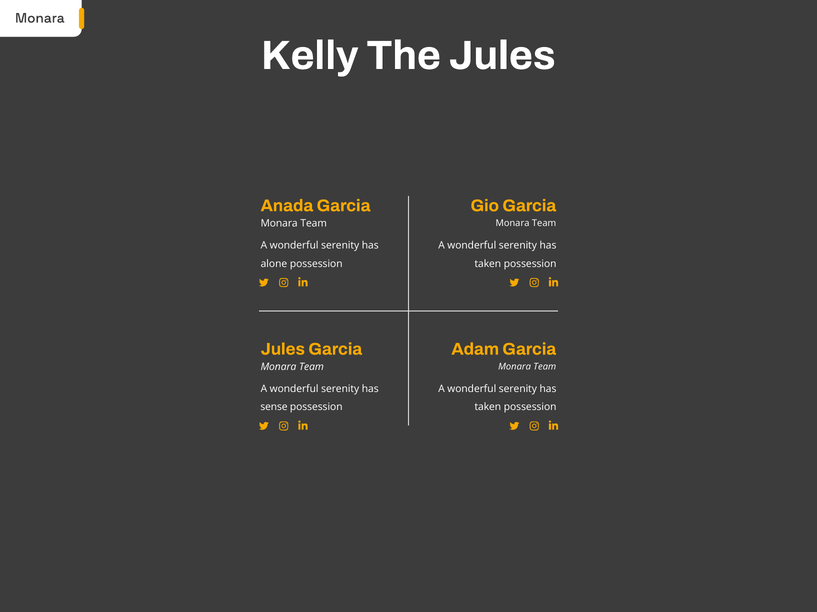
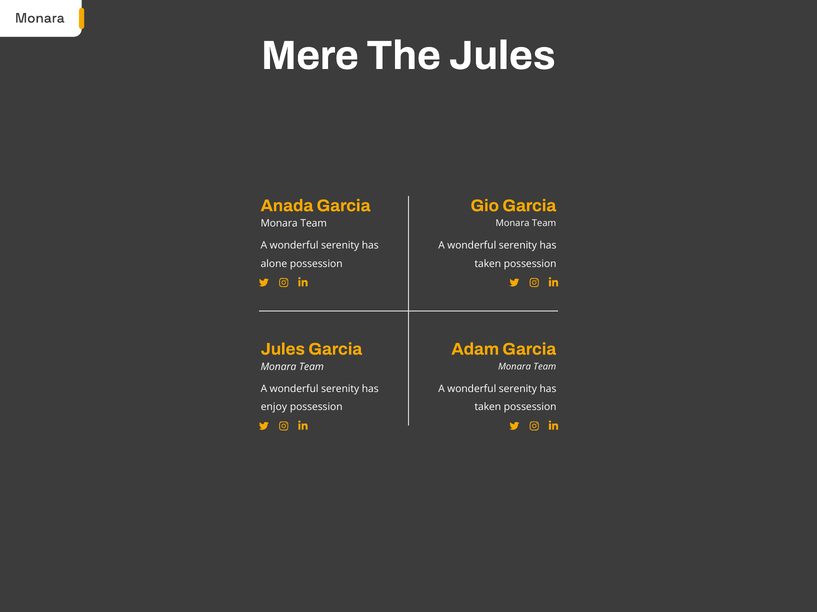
Kelly: Kelly -> Mere (310, 56)
sense: sense -> enjoy (274, 408)
